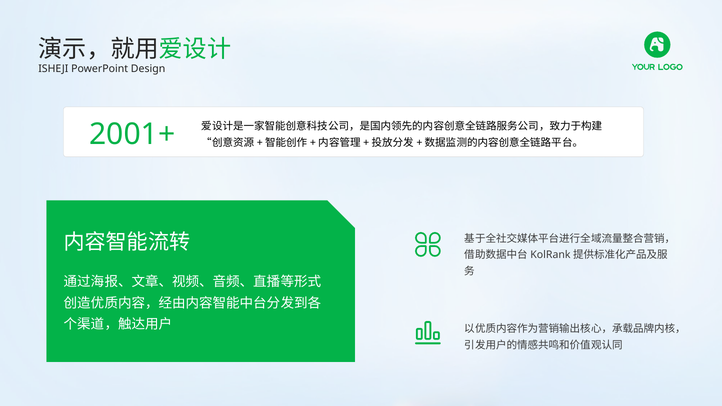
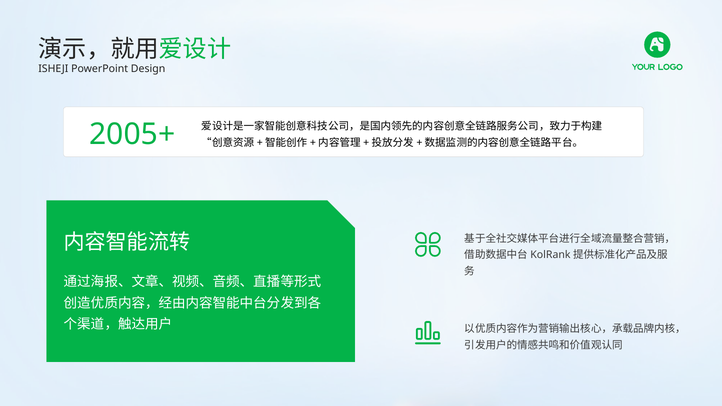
2001+: 2001+ -> 2005+ (132, 134)
